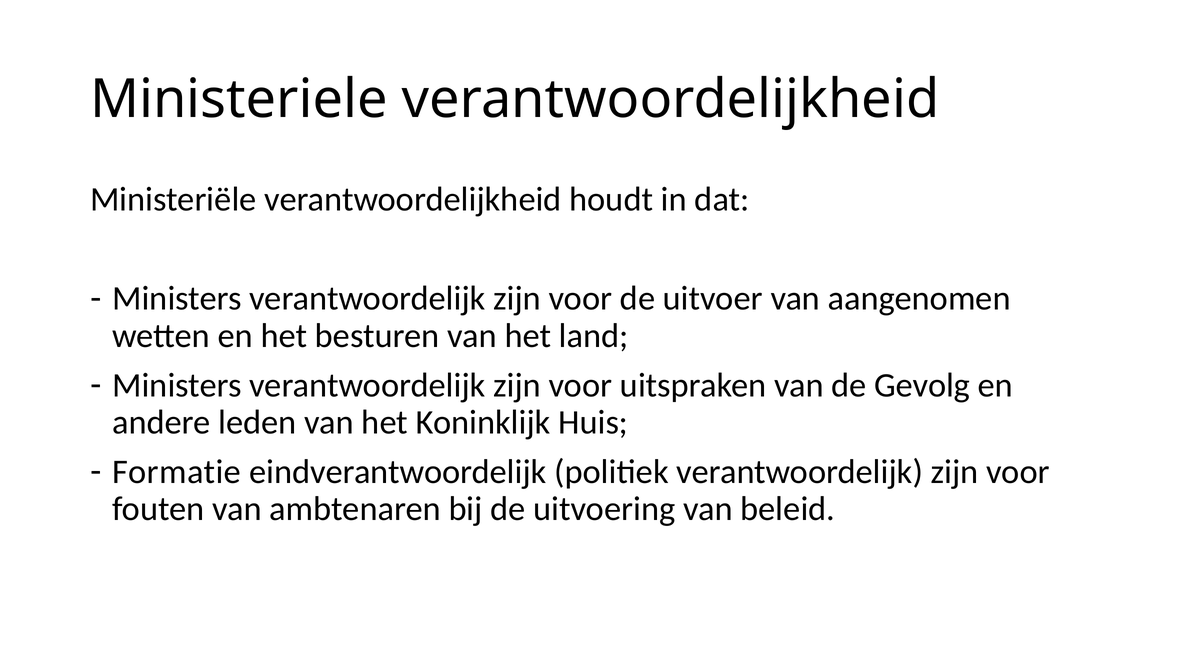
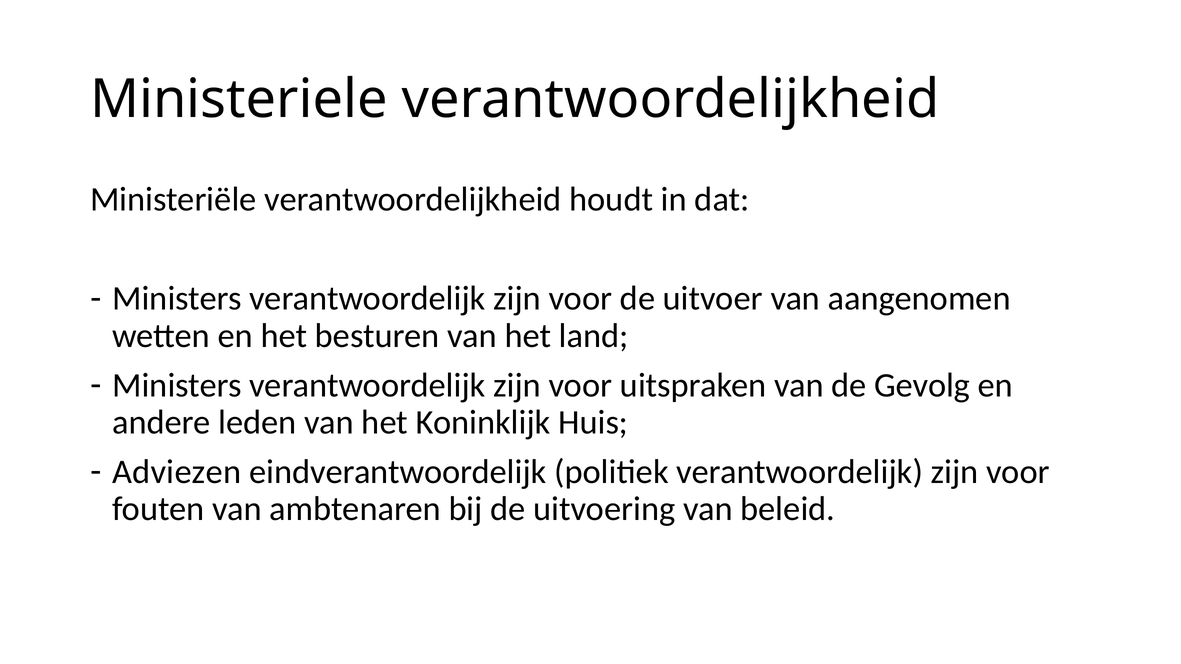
Formatie: Formatie -> Adviezen (177, 472)
